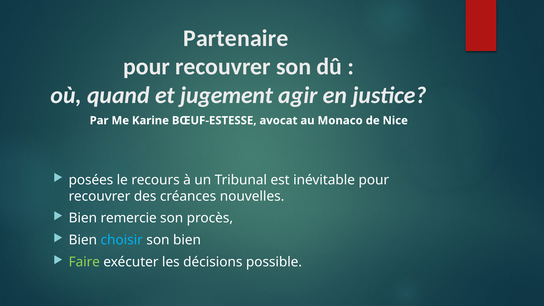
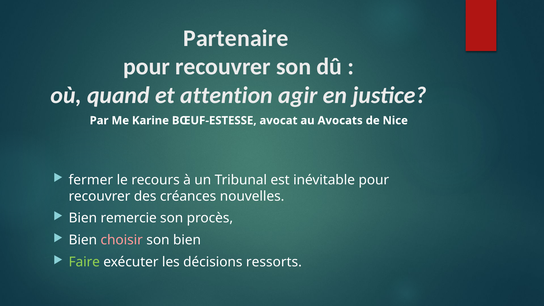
jugement: jugement -> attention (227, 95)
Monaco: Monaco -> Avocats (340, 121)
posées: posées -> fermer (91, 180)
choisir colour: light blue -> pink (122, 240)
possible: possible -> ressorts (274, 262)
